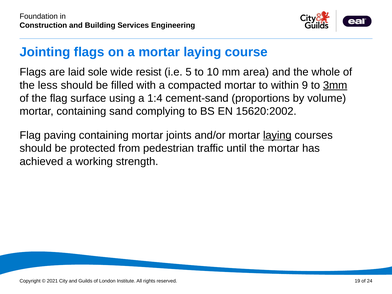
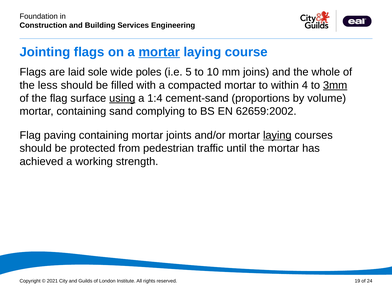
mortar underline: none -> present (159, 52)
resist: resist -> poles (149, 72)
area: area -> joins (256, 72)
9: 9 -> 4 (305, 85)
using underline: none -> present (122, 98)
15620:2002: 15620:2002 -> 62659:2002 (266, 111)
